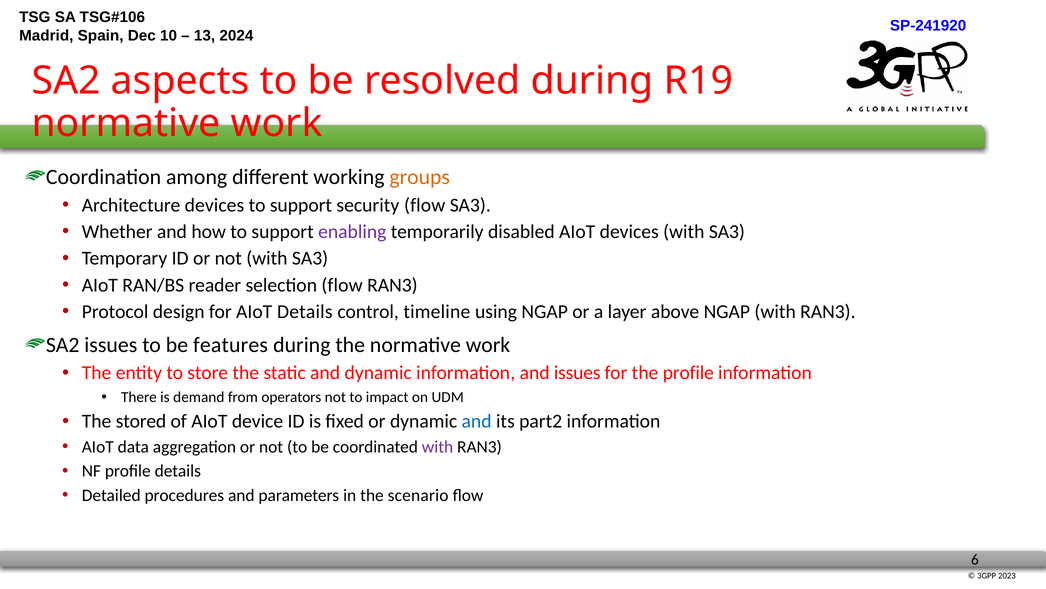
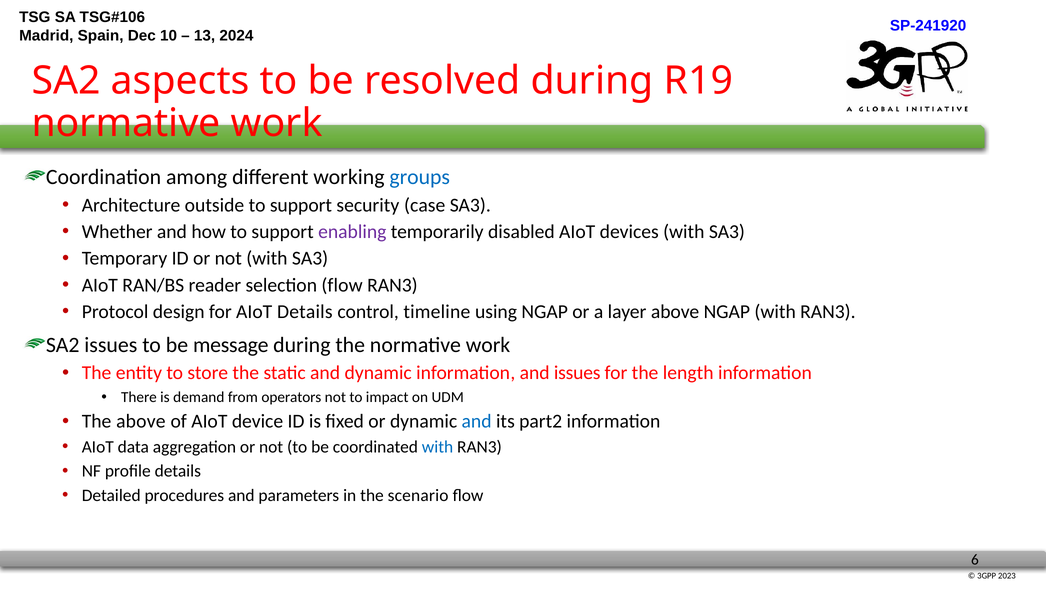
groups colour: orange -> blue (420, 177)
Architecture devices: devices -> outside (214, 205)
security flow: flow -> case (425, 205)
features: features -> message (231, 345)
the profile: profile -> length (688, 372)
The stored: stored -> above (141, 421)
with colour: purple -> blue (438, 446)
